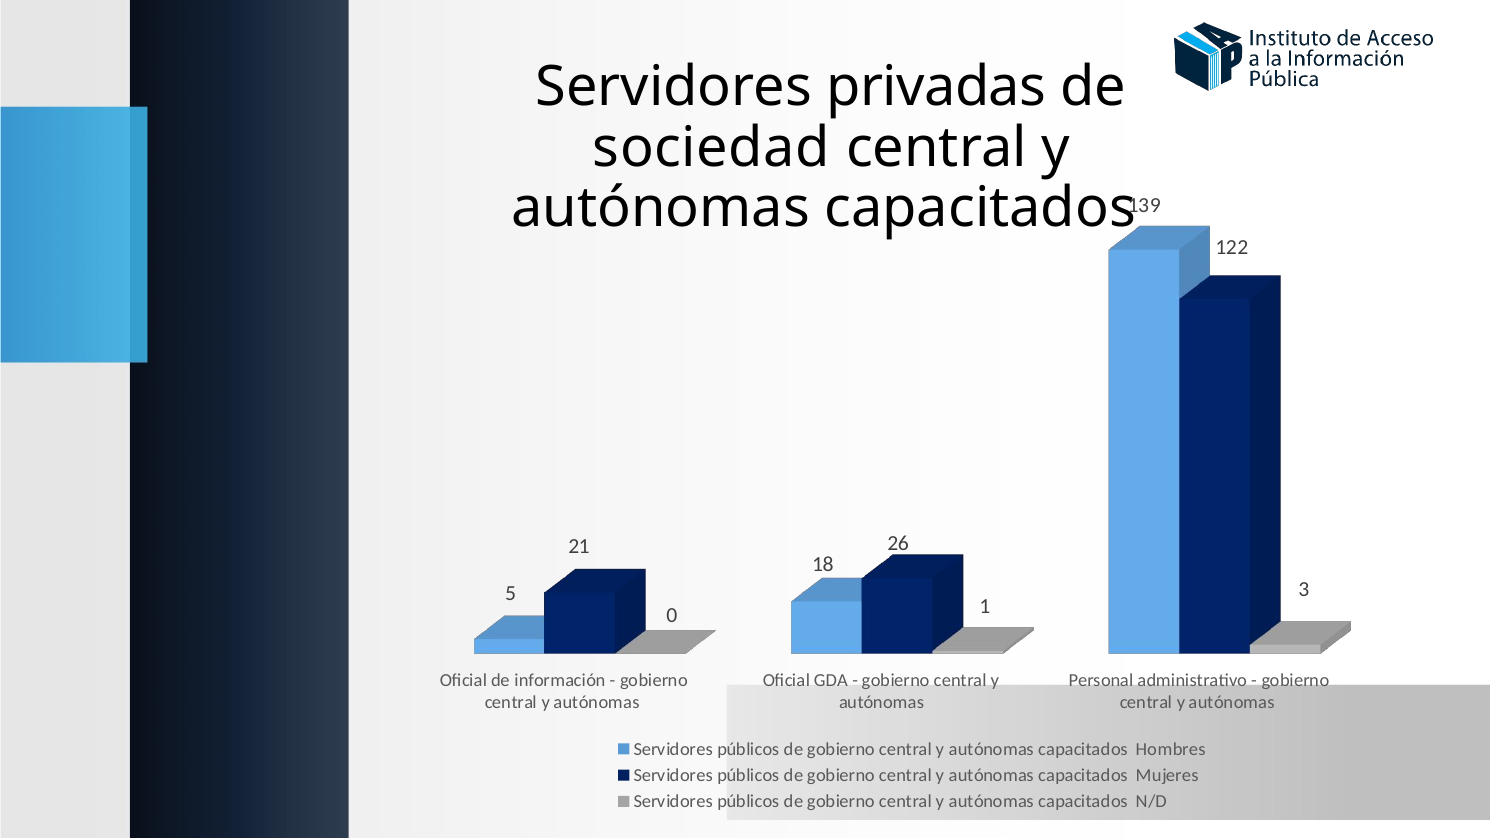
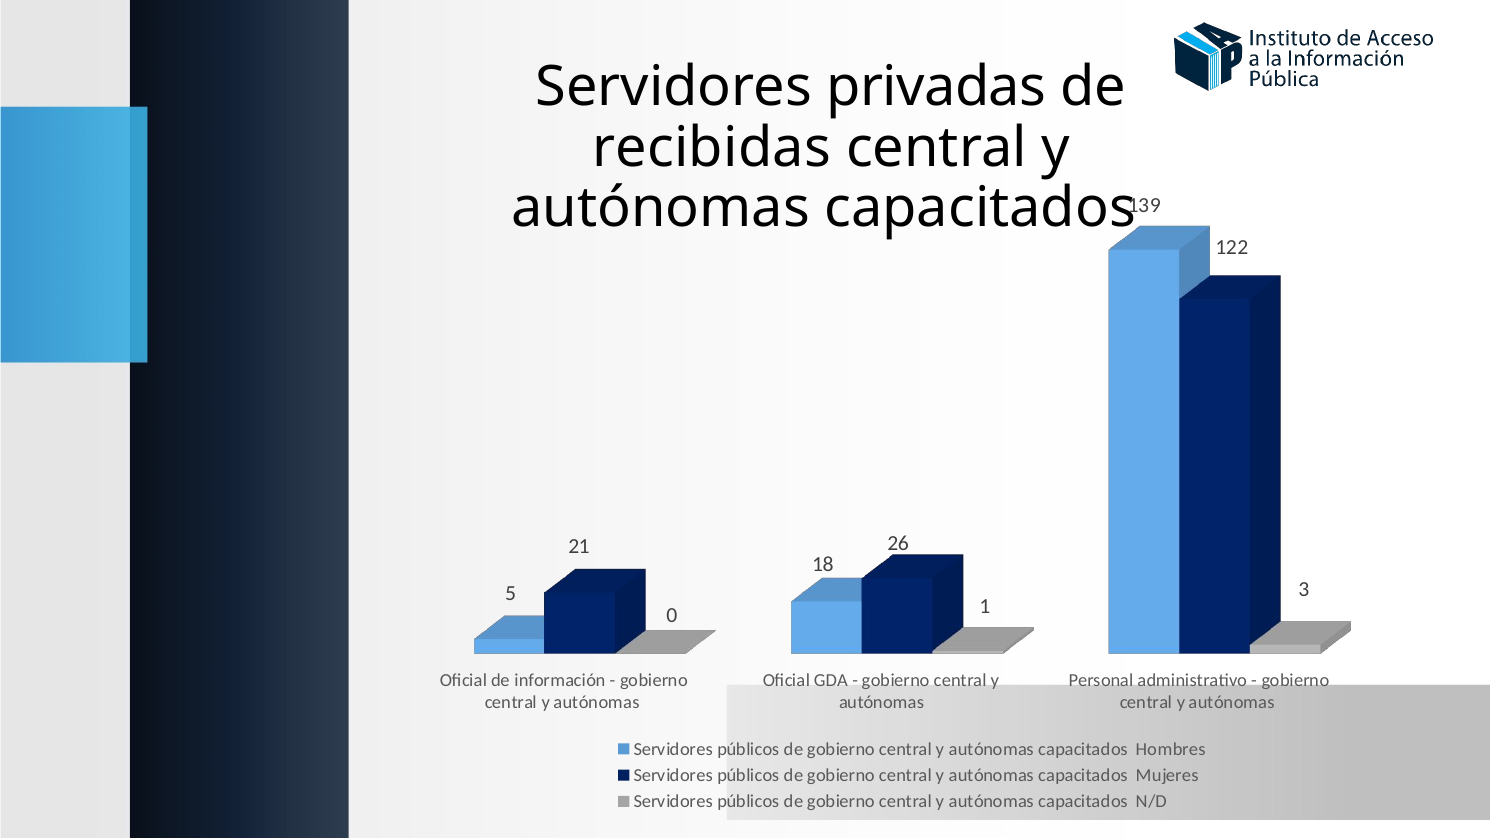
sociedad: sociedad -> recibidas (712, 148)
